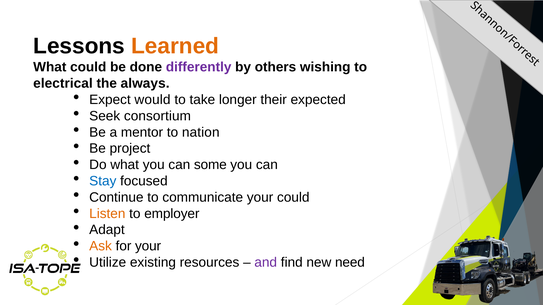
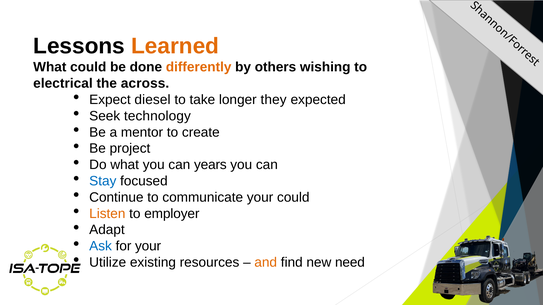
differently colour: purple -> orange (199, 67)
always: always -> across (145, 84)
would: would -> diesel (152, 100)
their: their -> they (274, 100)
consortium: consortium -> technology (157, 116)
nation: nation -> create (201, 132)
some: some -> years (210, 165)
Ask colour: orange -> blue (101, 246)
and colour: purple -> orange (266, 263)
